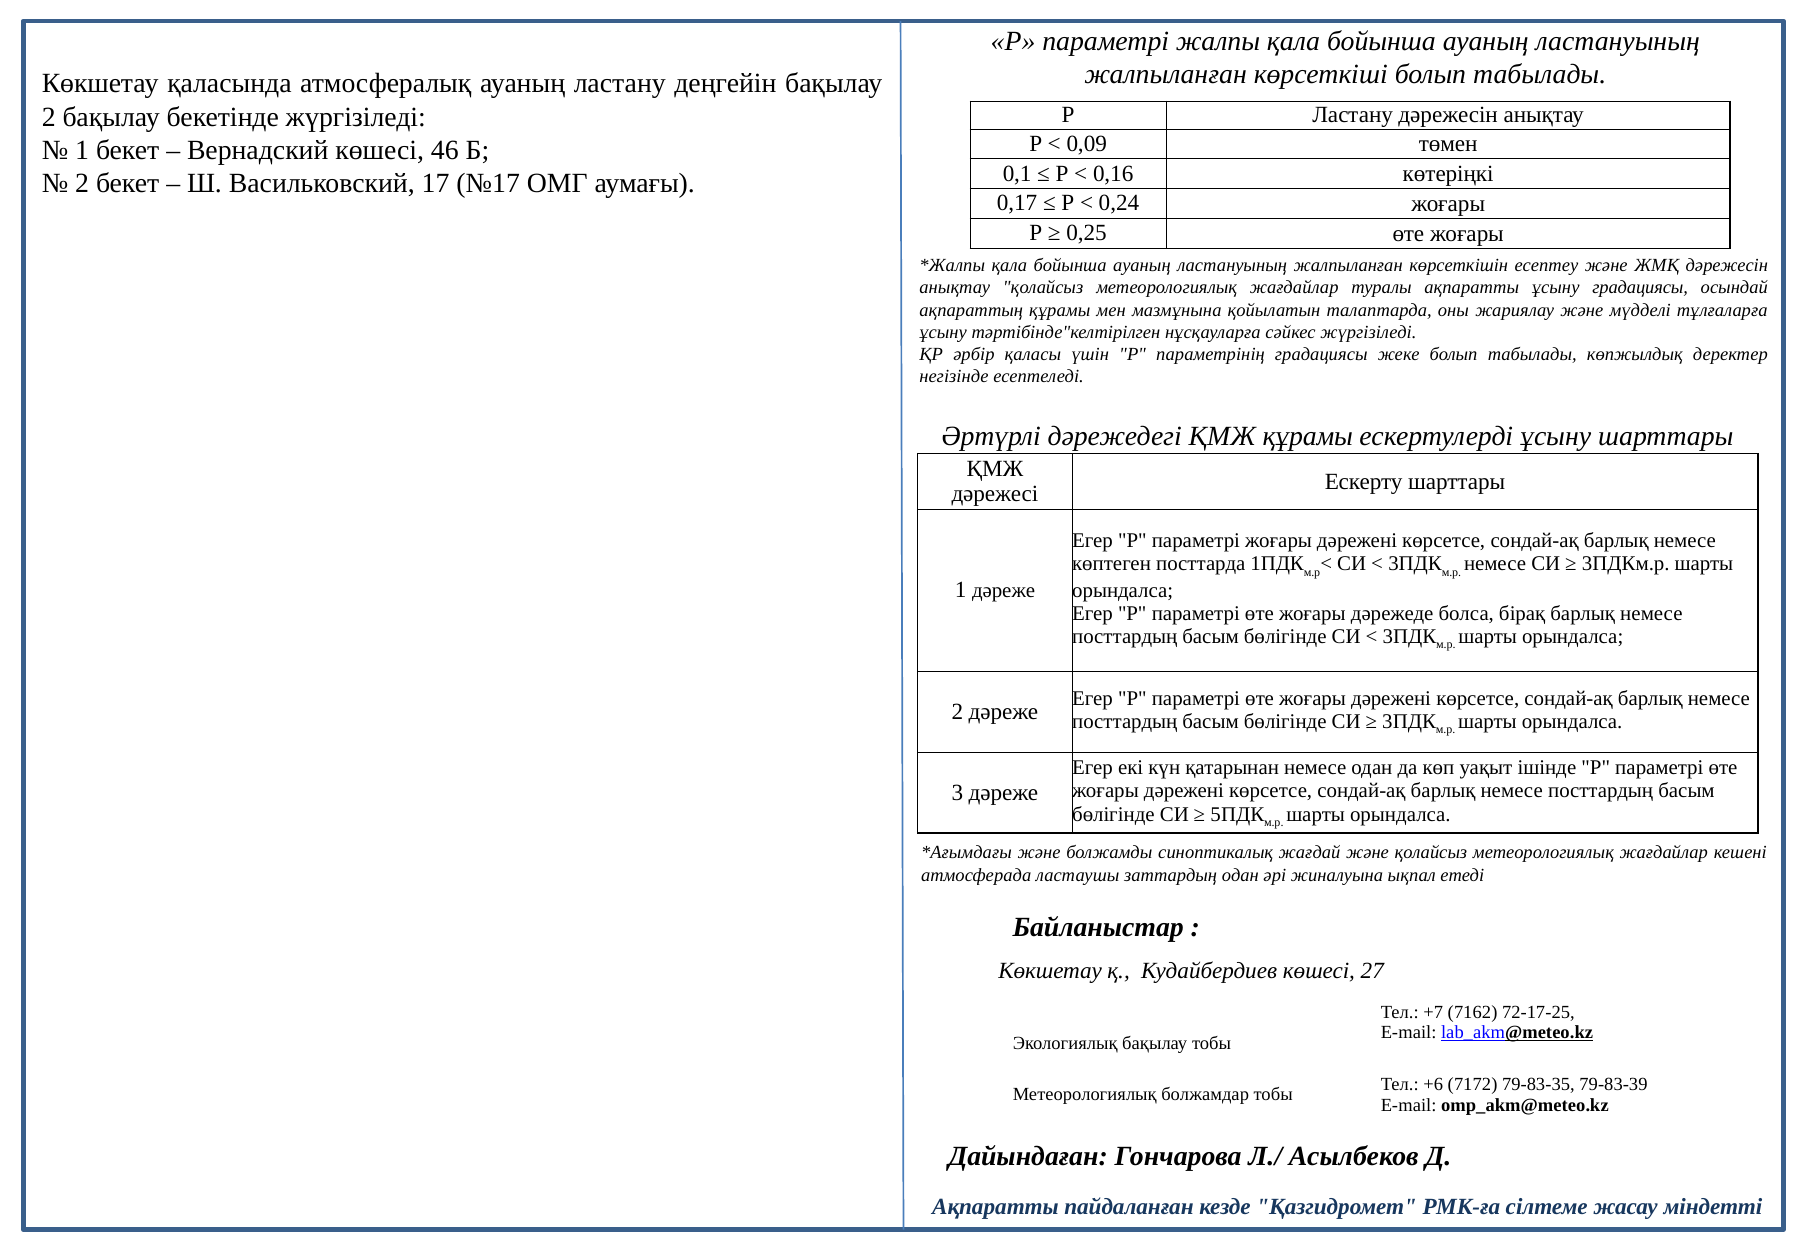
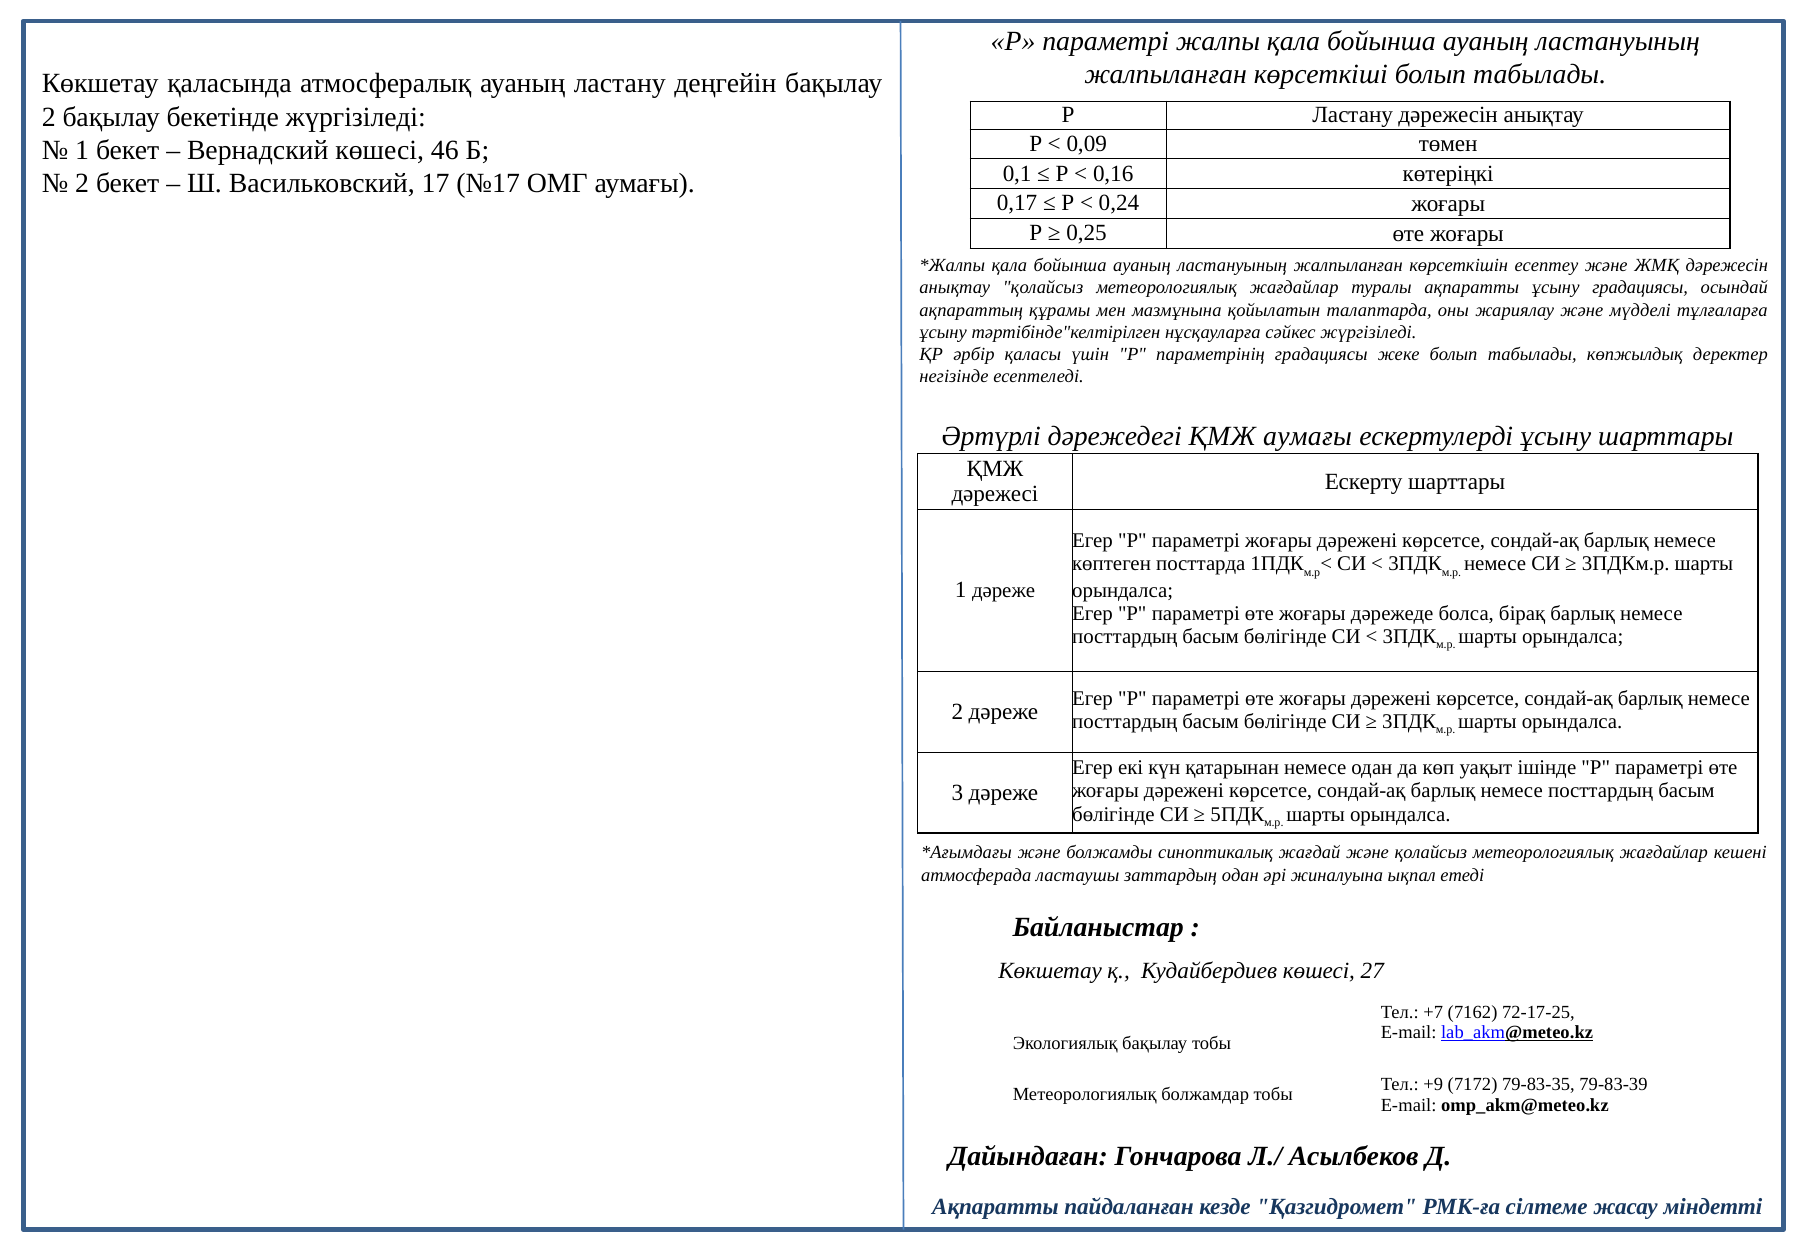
ҚМЖ құрамы: құрамы -> аумағы (1308, 436)
+6: +6 -> +9 (1433, 1084)
